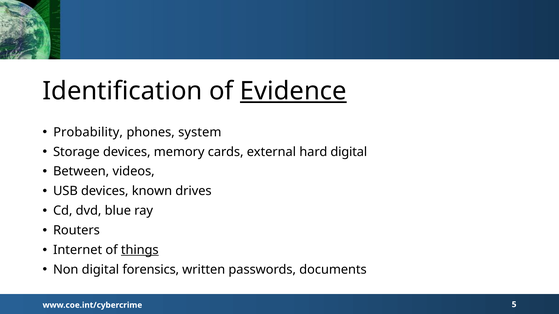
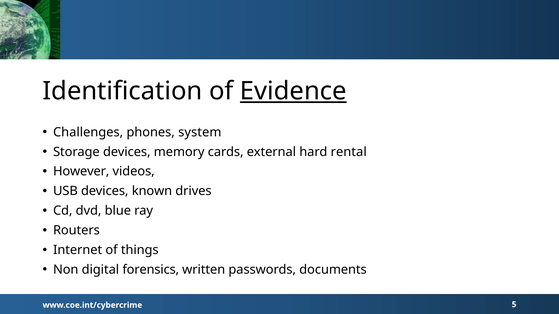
Probability: Probability -> Challenges (88, 132)
hard digital: digital -> rental (349, 152)
Between: Between -> However (81, 172)
things underline: present -> none (140, 250)
